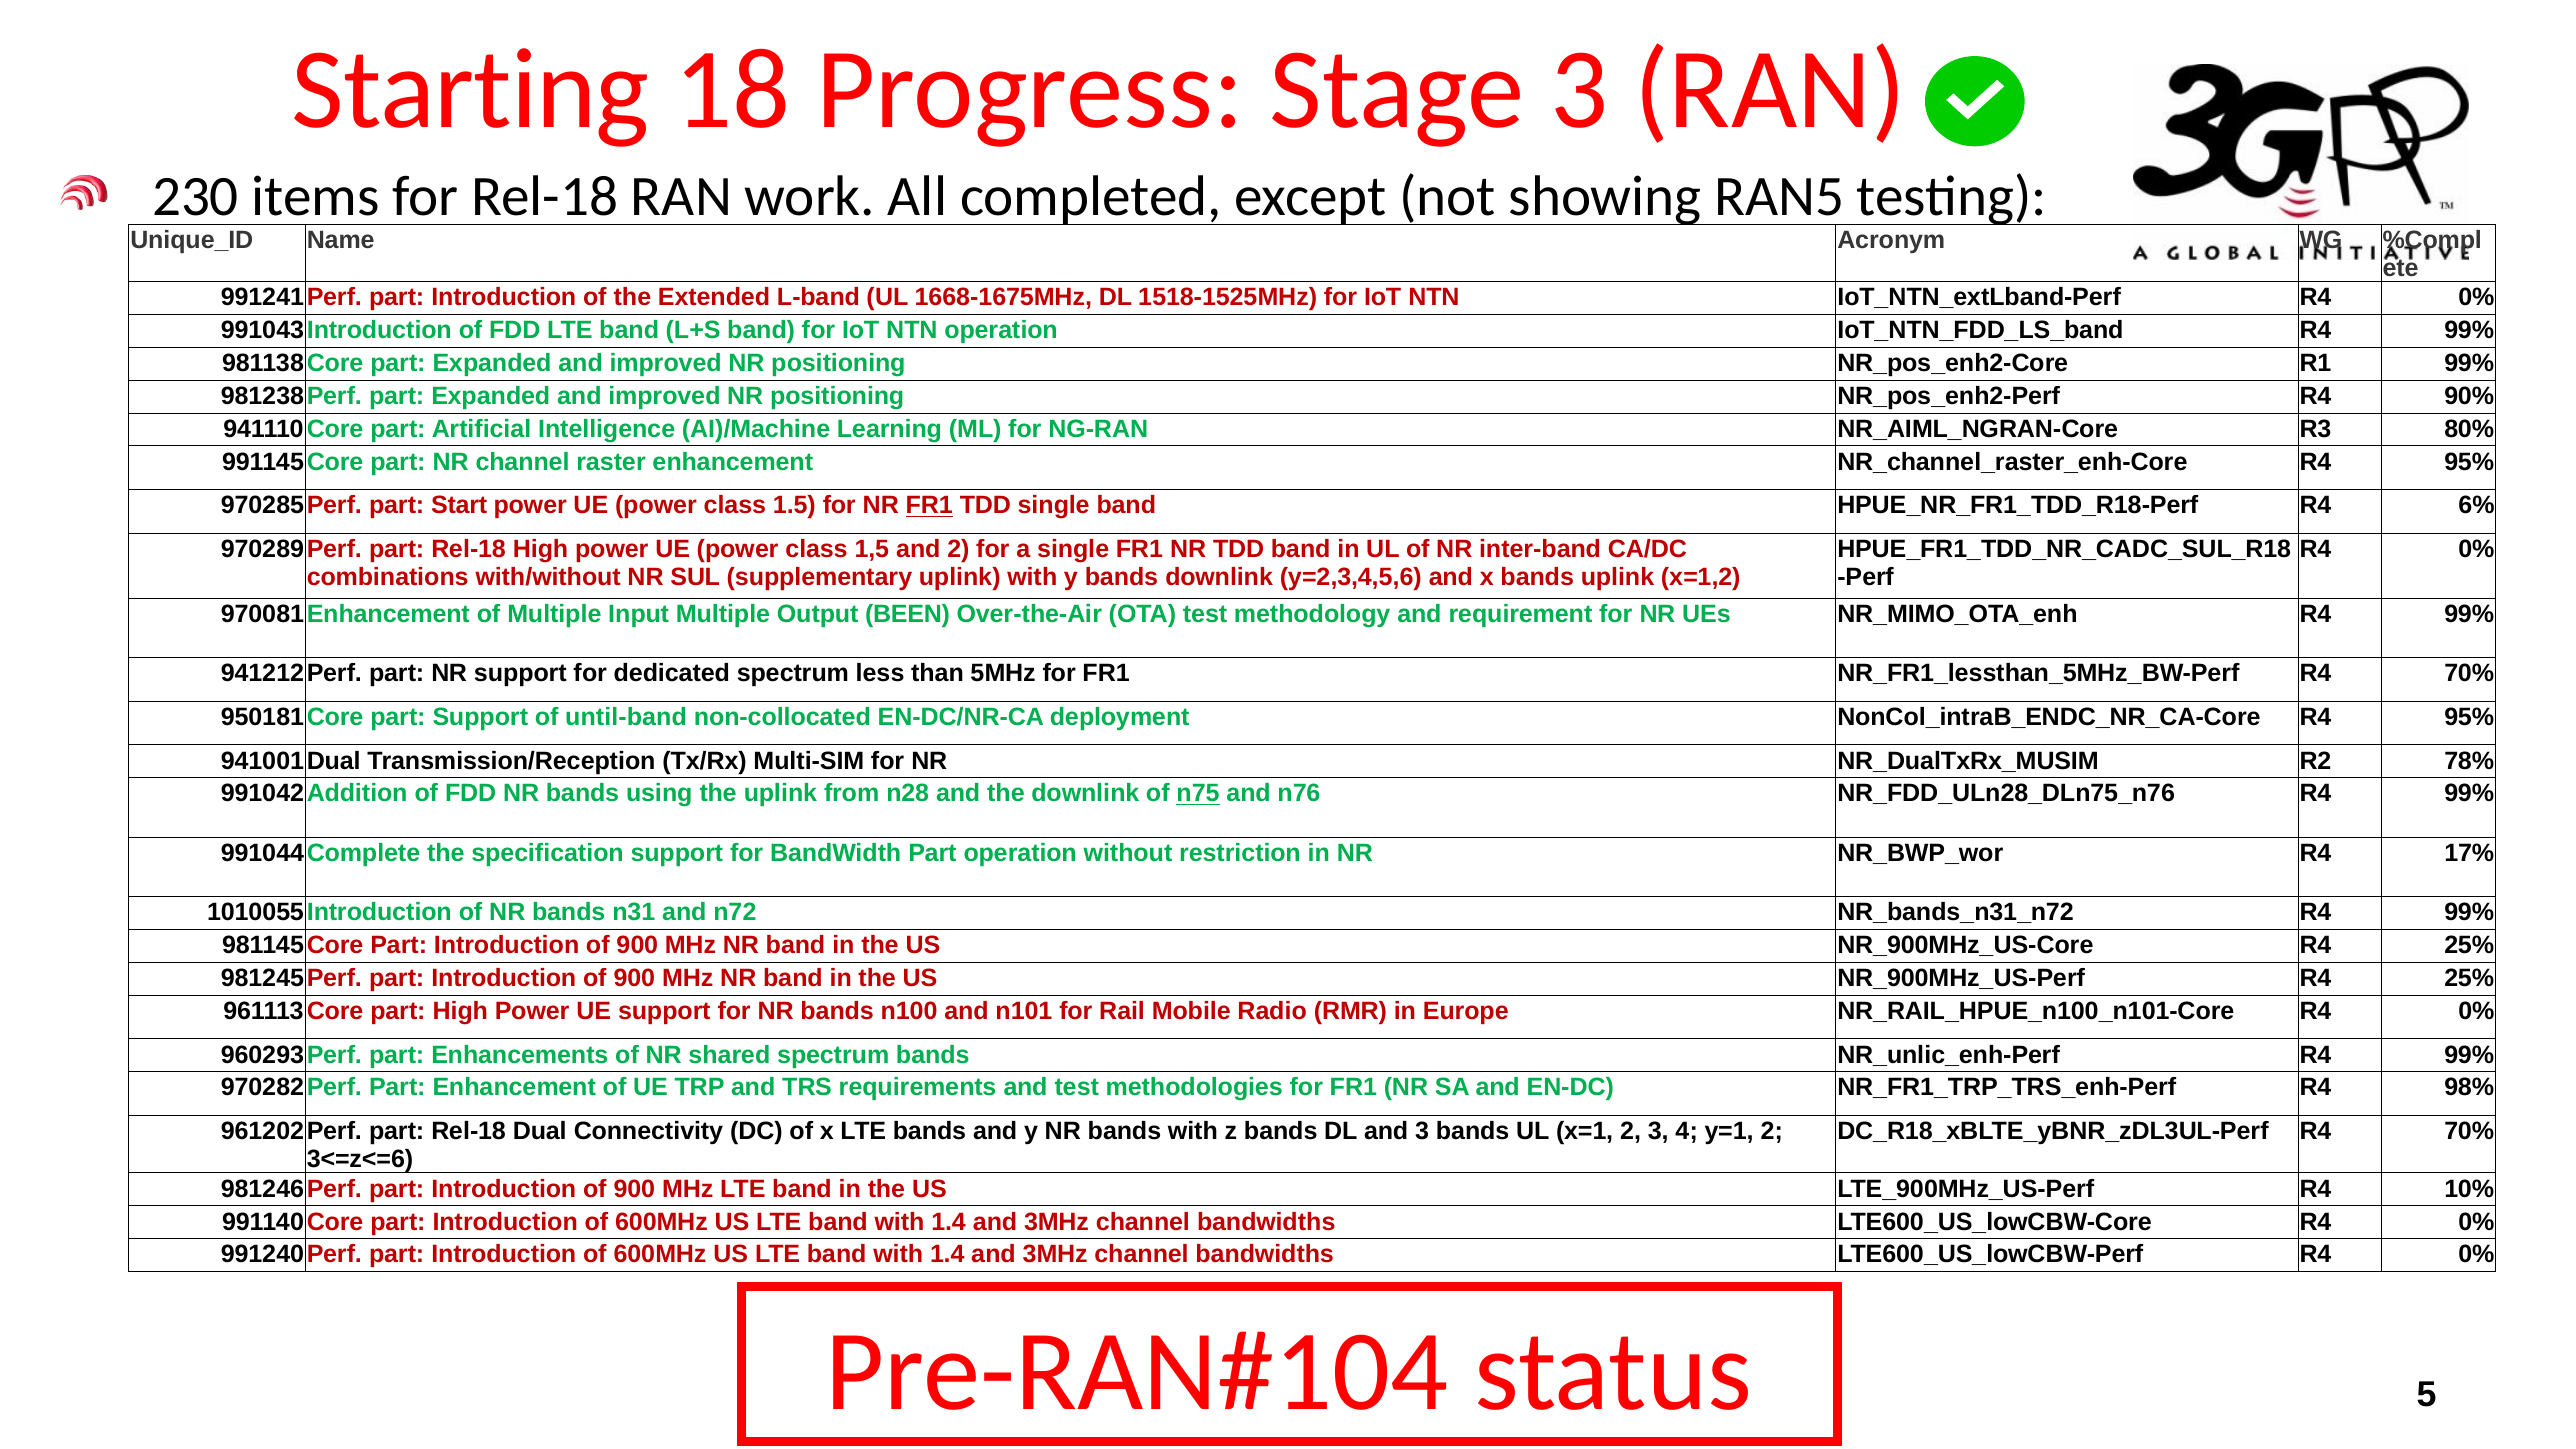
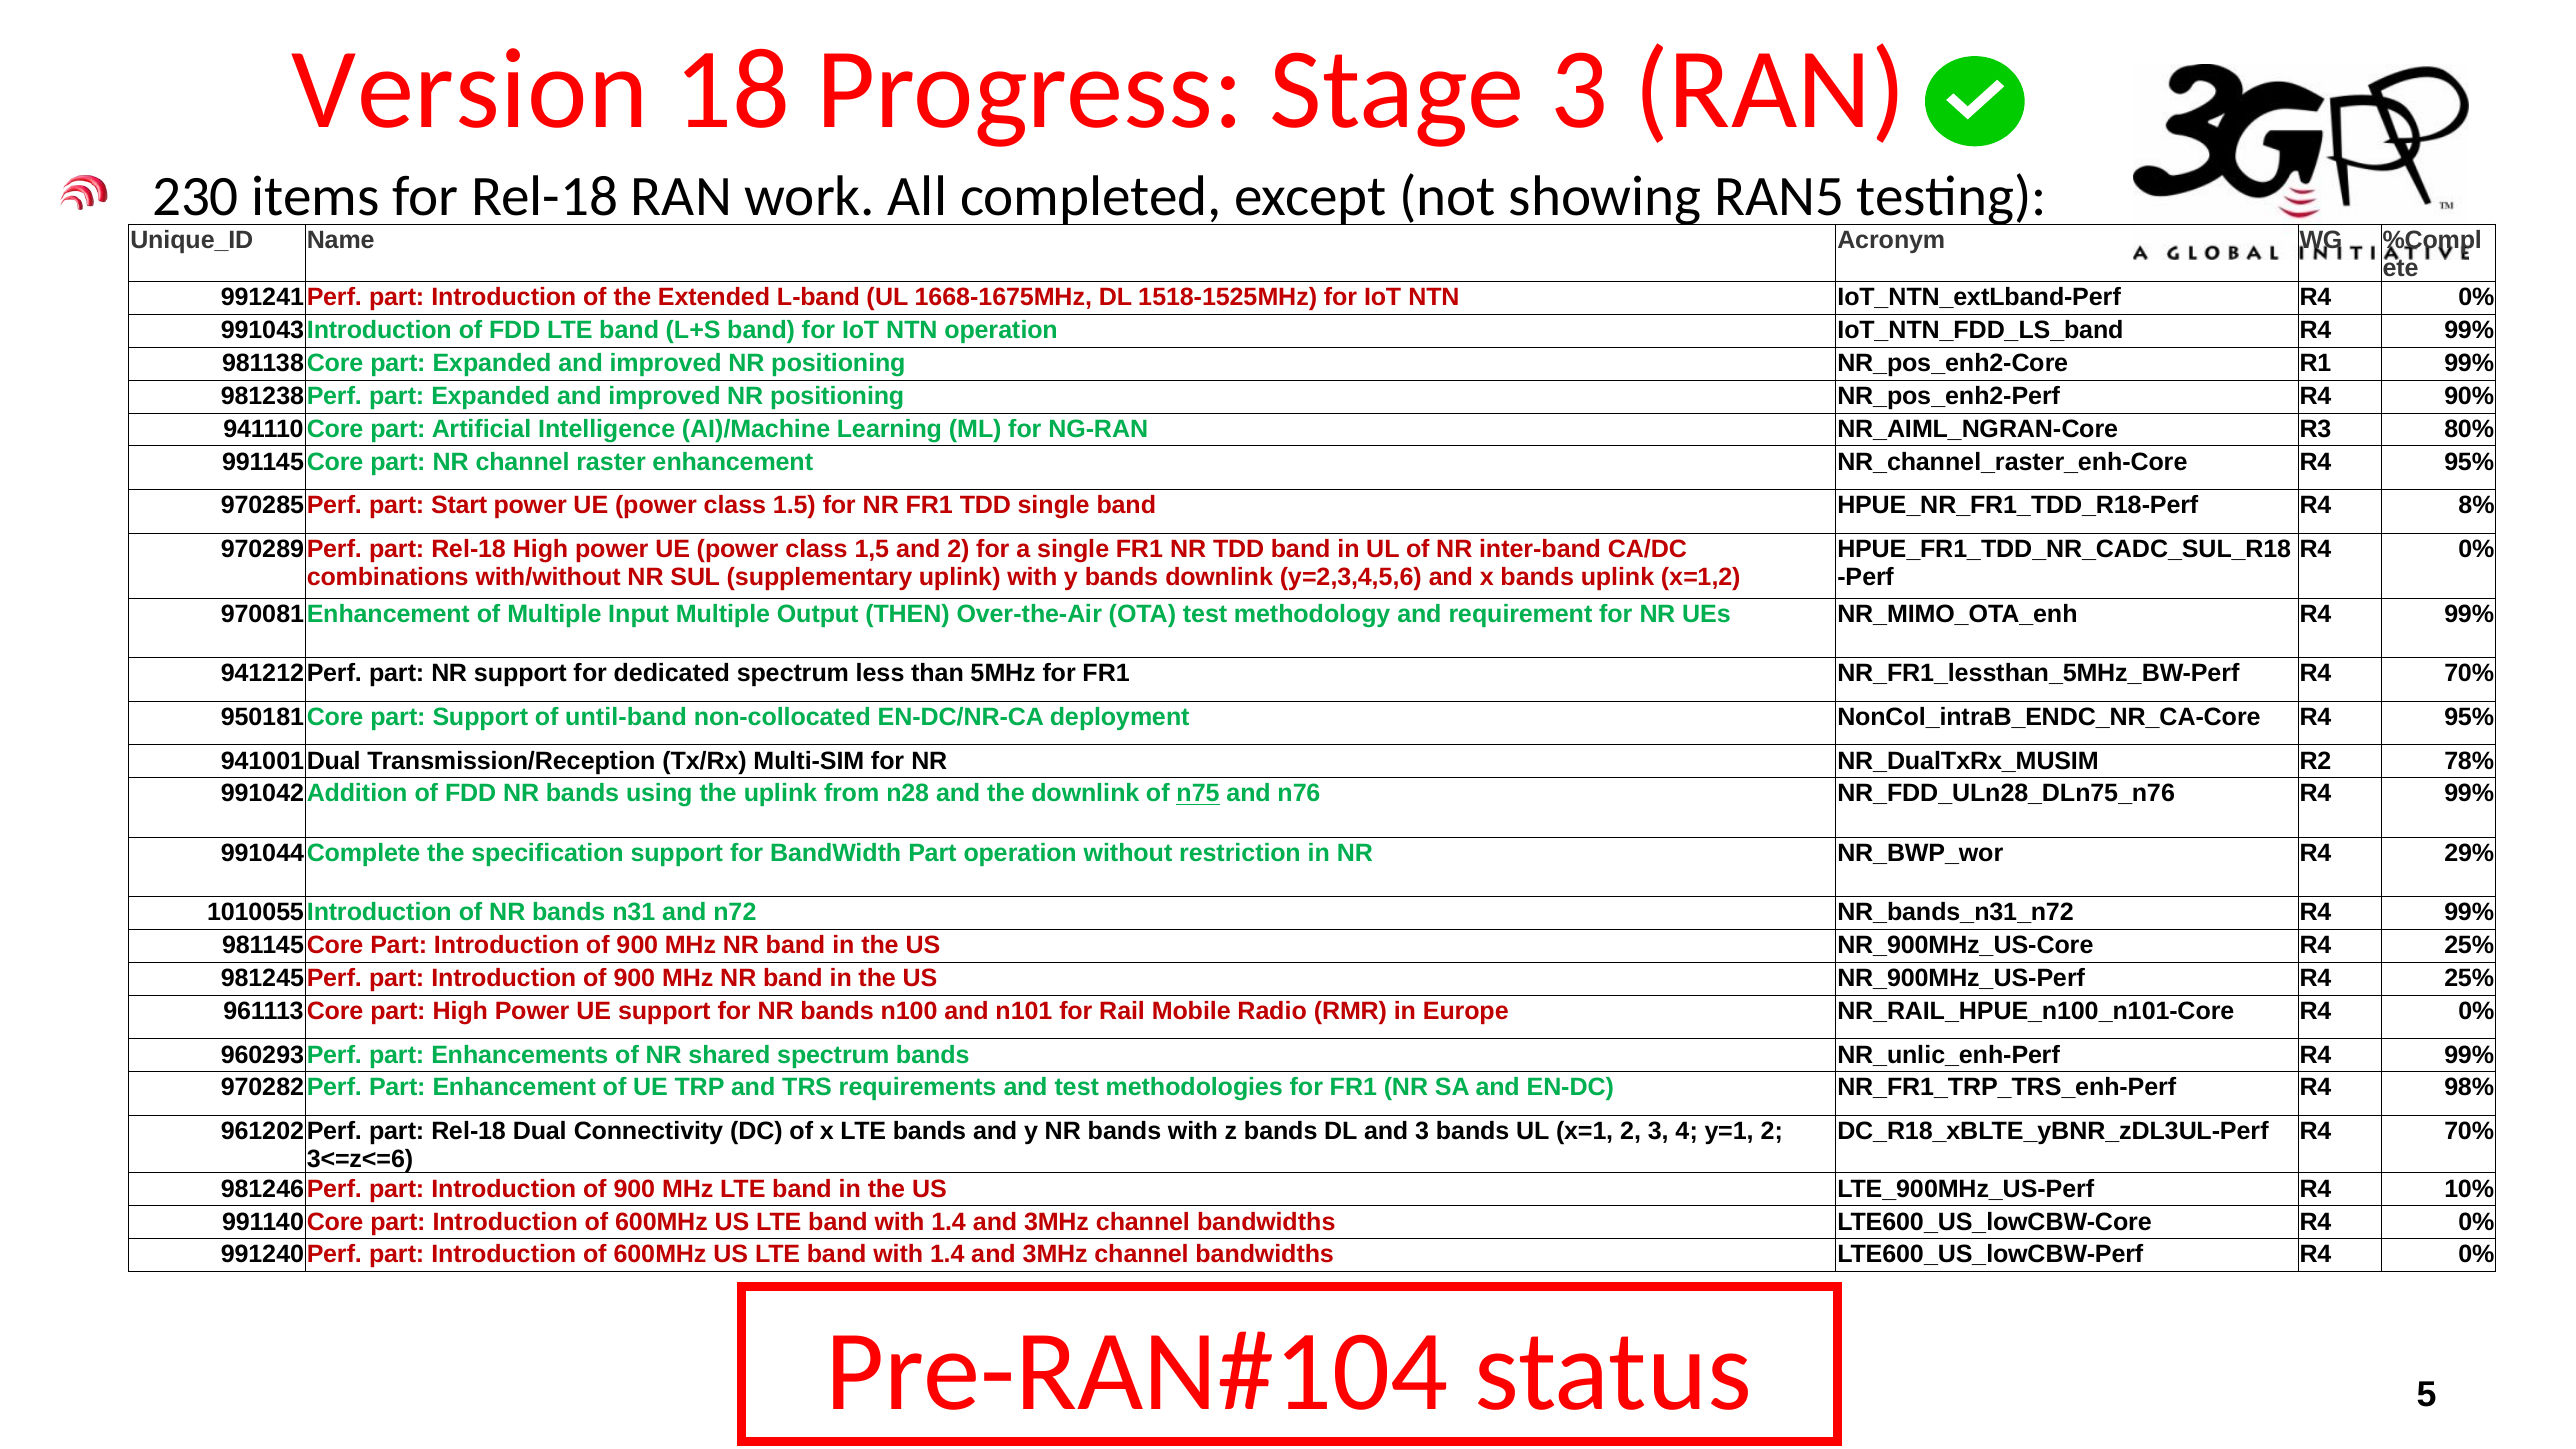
Starting: Starting -> Version (470, 89)
FR1 underline: present -> none (929, 506)
6%: 6% -> 8% (2476, 506)
BEEN: BEEN -> THEN (907, 614)
17%: 17% -> 29% (2469, 853)
